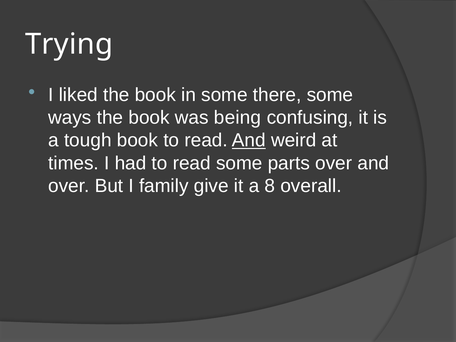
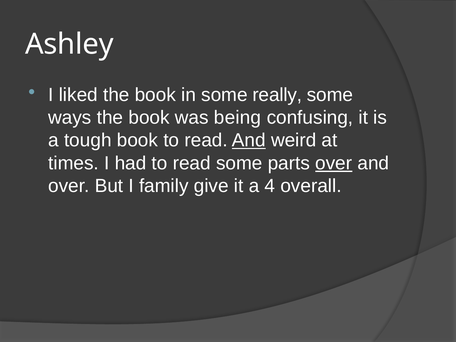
Trying: Trying -> Ashley (69, 44)
there: there -> really (277, 95)
over underline: none -> present (334, 163)
8: 8 -> 4 (270, 186)
